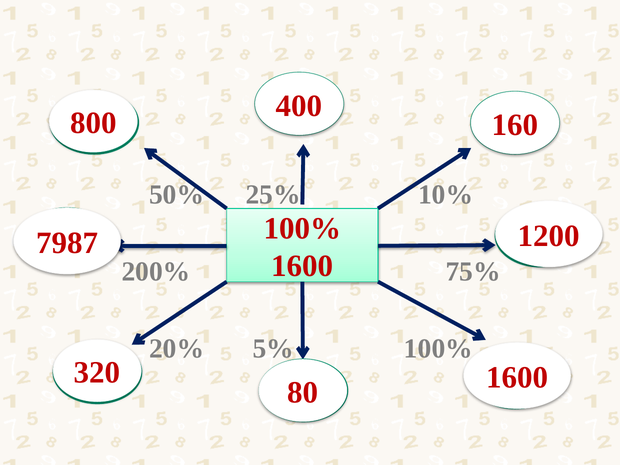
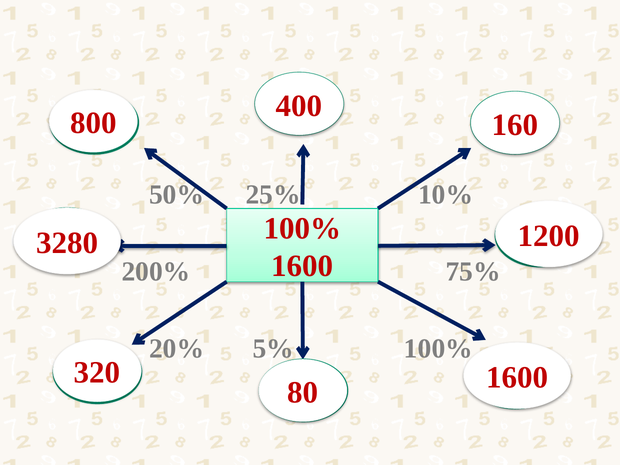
7987: 7987 -> 3280 (67, 243)
